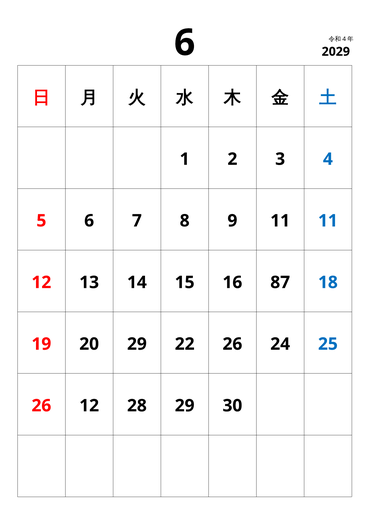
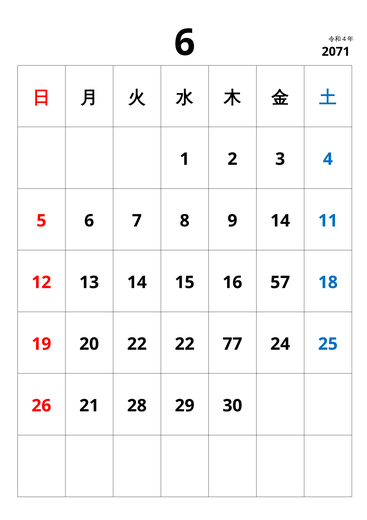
2029: 2029 -> 2071 (336, 52)
9 11: 11 -> 14 (280, 220)
87: 87 -> 57 (280, 282)
20 29: 29 -> 22 (137, 343)
22 26: 26 -> 77 (232, 343)
26 12: 12 -> 21 (89, 405)
